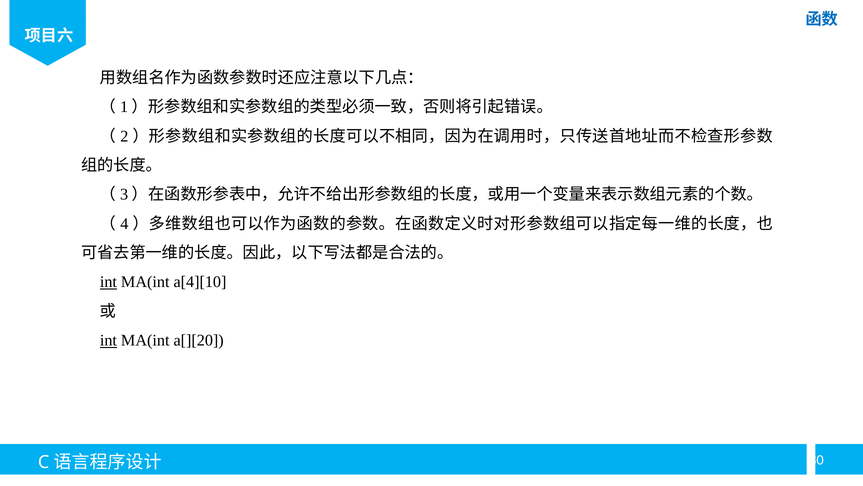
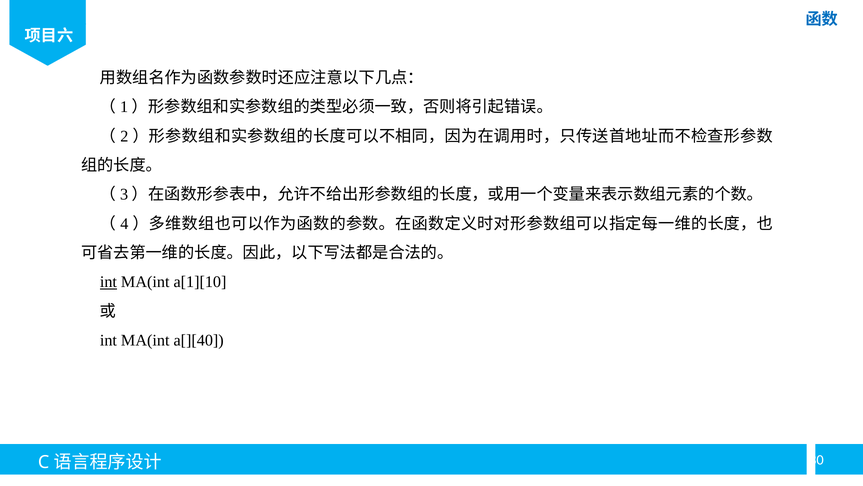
a[4][10: a[4][10 -> a[1][10 (200, 282)
int underline: present -> none (108, 340)
a[][20: a[][20 -> a[][40 (199, 340)
